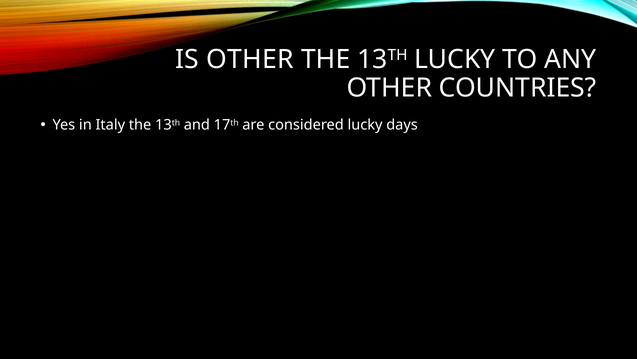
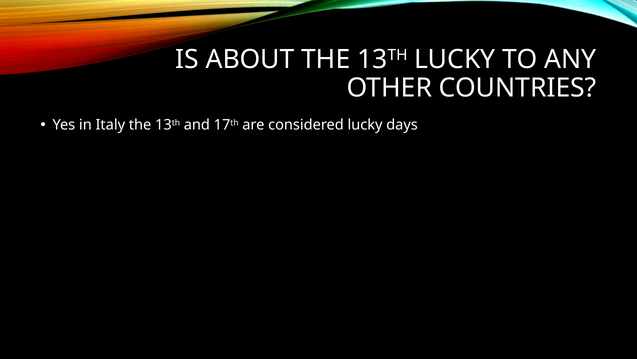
IS OTHER: OTHER -> ABOUT (250, 59)
